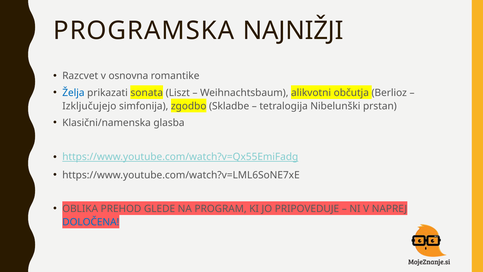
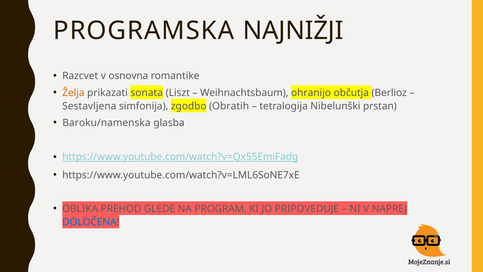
Želja colour: blue -> orange (73, 93)
alikvotni: alikvotni -> ohranijo (311, 93)
Izključujejo: Izključujejo -> Sestavljena (89, 106)
Skladbe: Skladbe -> Obratih (229, 106)
Klasični/namenska: Klasični/namenska -> Baroku/namenska (106, 123)
